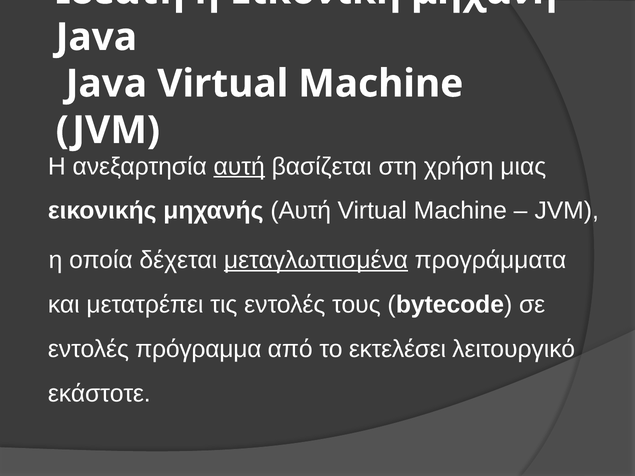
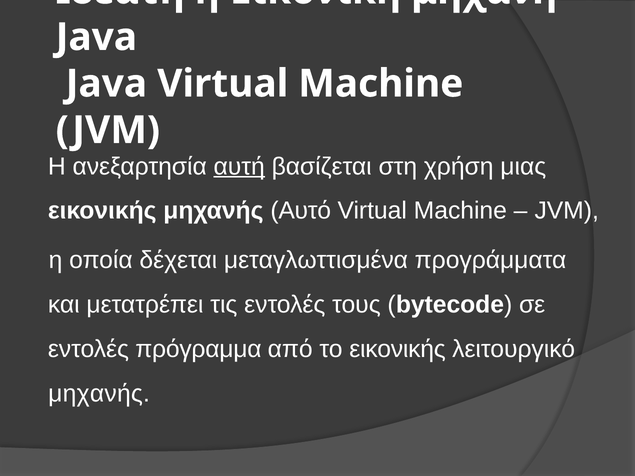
μηχανής Αυτή: Αυτή -> Αυτό (301, 211)
μεταγλωττισμένα underline: present -> none (316, 260)
το εκτελέσει: εκτελέσει -> εικονικής (397, 349)
εκάστοτε: εκάστοτε -> μηχανής (99, 394)
